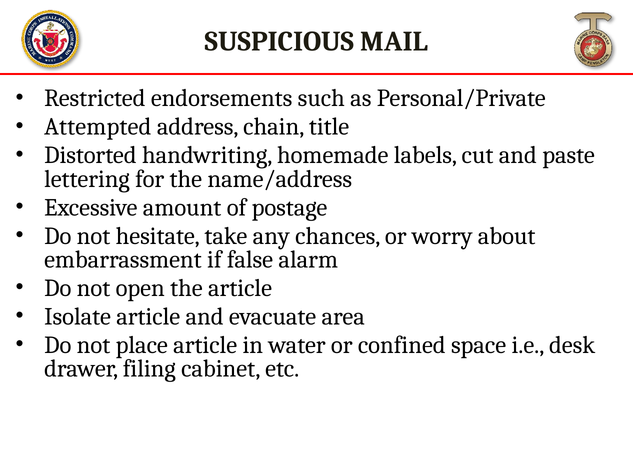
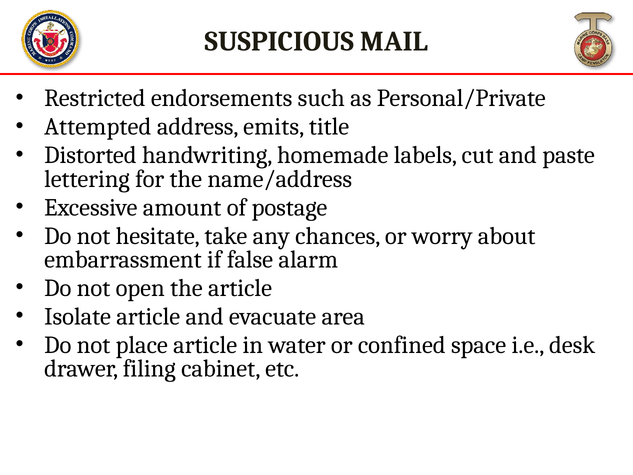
chain: chain -> emits (274, 127)
